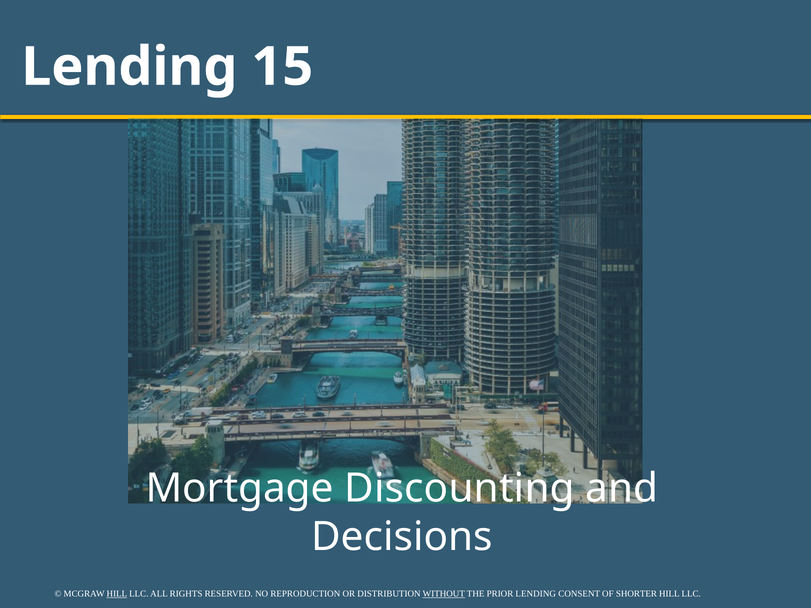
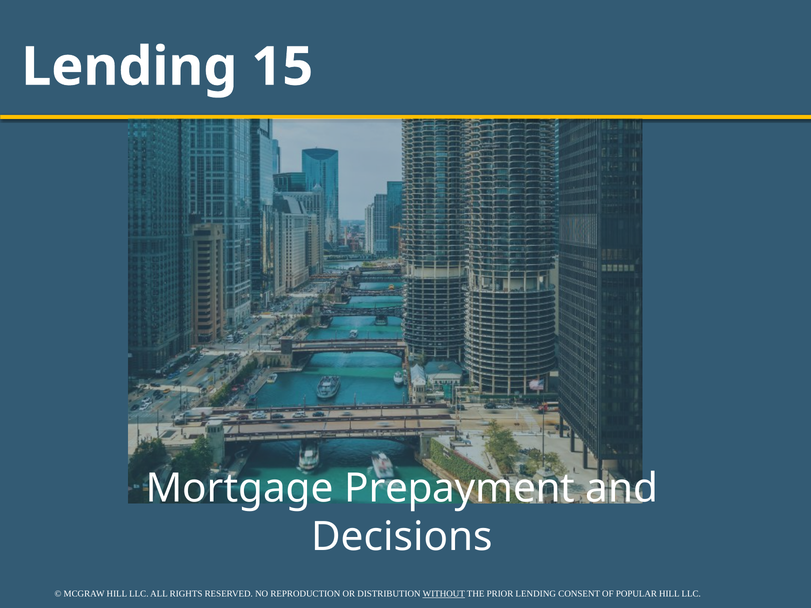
Discounting: Discounting -> Prepayment (460, 489)
HILL underline: present -> none (117, 594)
SHORTER: SHORTER -> POPULAR (636, 594)
